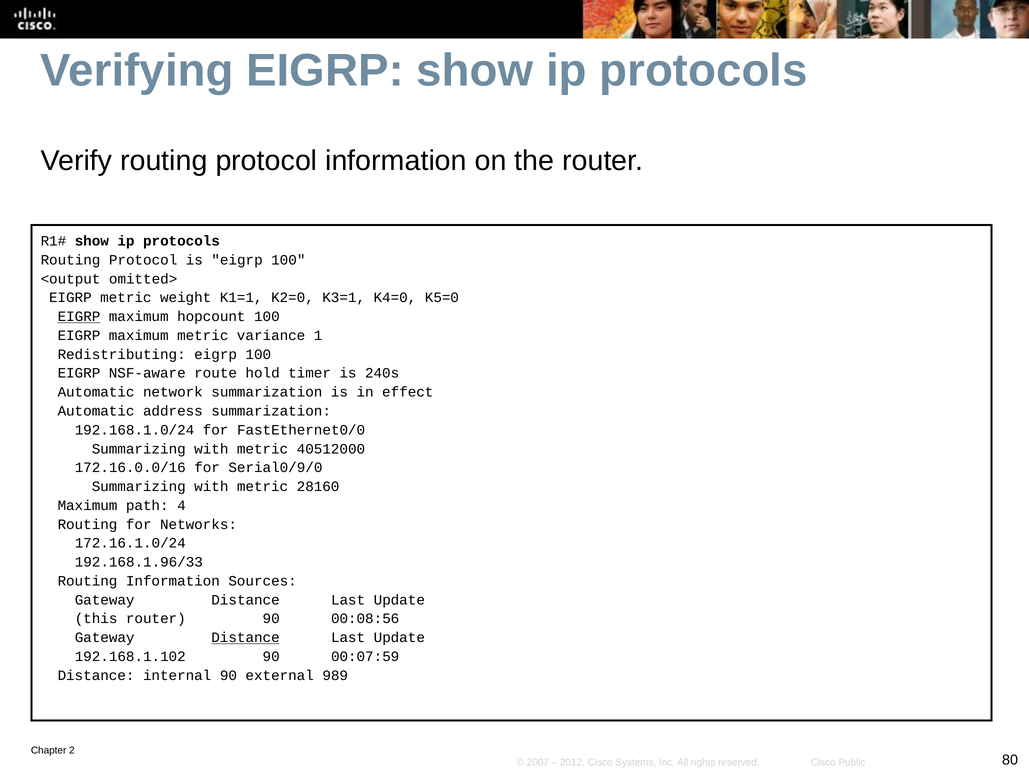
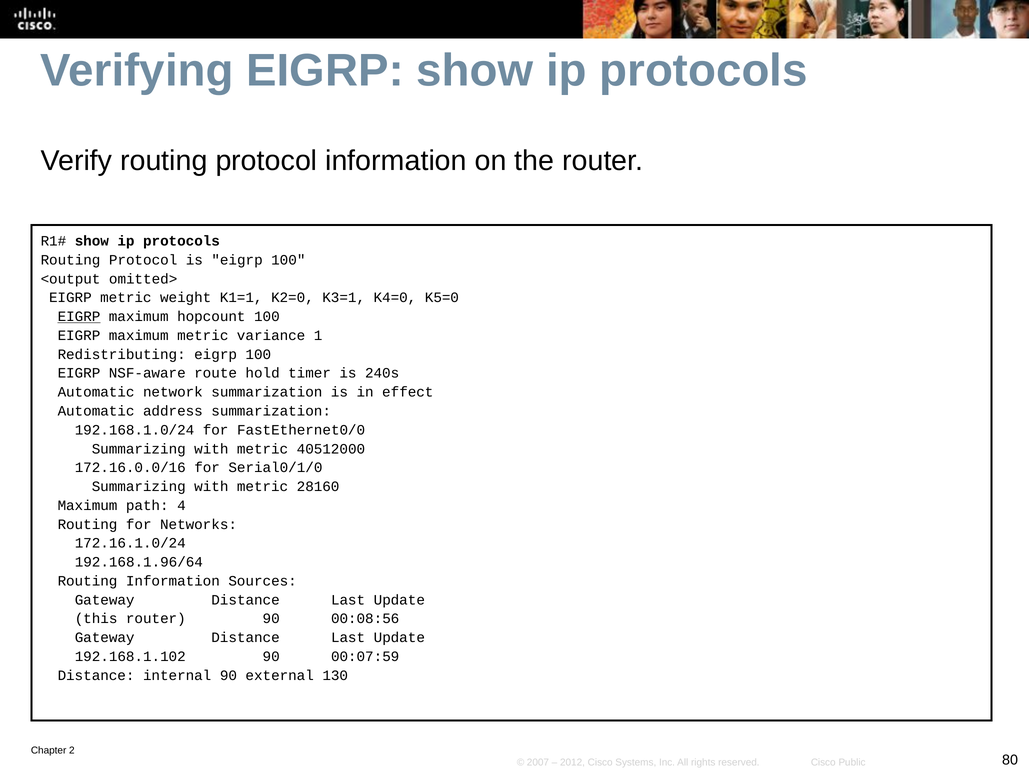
Serial0/9/0: Serial0/9/0 -> Serial0/1/0 (275, 468)
192.168.1.96/33: 192.168.1.96/33 -> 192.168.1.96/64 (139, 562)
Distance underline: present -> none (246, 637)
989: 989 -> 130 (335, 675)
